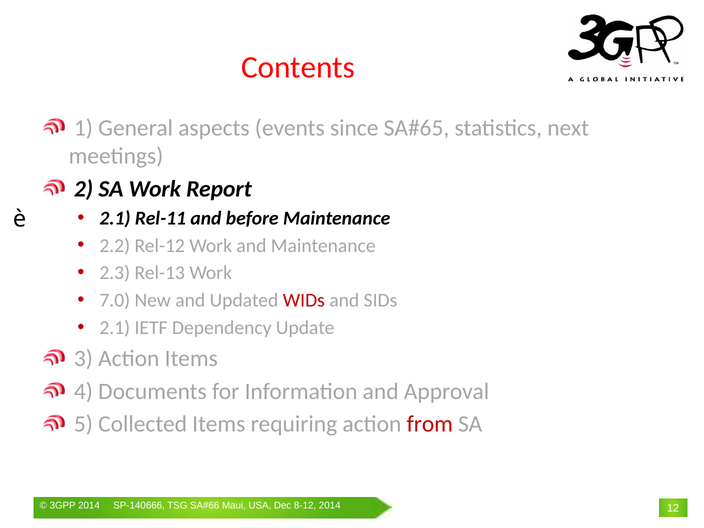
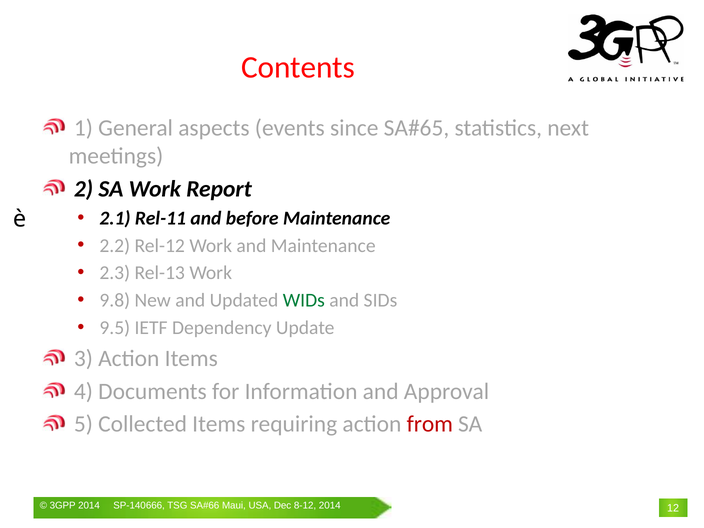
7.0: 7.0 -> 9.8 (115, 300)
WIDs colour: red -> green (304, 300)
2.1: 2.1 -> 9.5 (115, 328)
